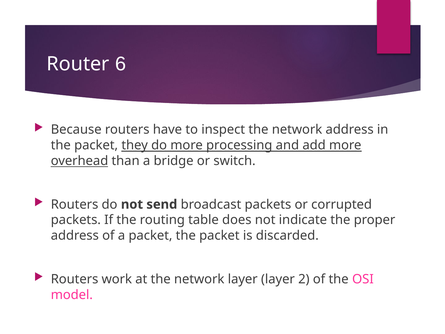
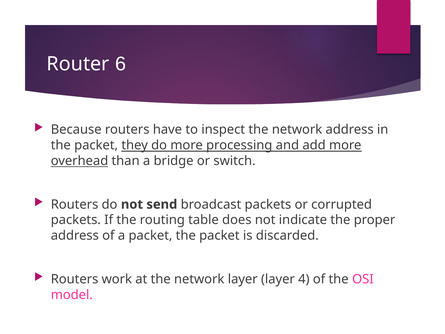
2: 2 -> 4 (304, 279)
